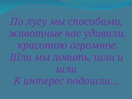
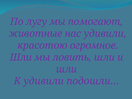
способами: способами -> помогают (95, 22)
К интерес: интерес -> удивили (44, 81)
